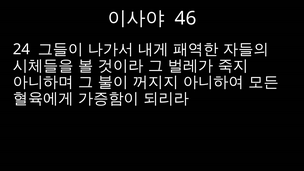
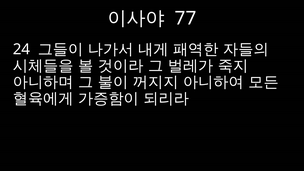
46: 46 -> 77 (186, 18)
